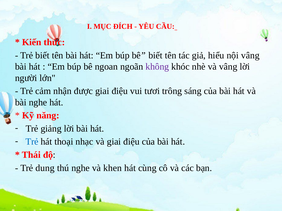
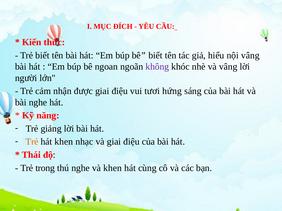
trông: trông -> hứng (172, 91)
Trẻ colour: blue -> orange (32, 142)
hát thoại: thoại -> khen (64, 142)
dung: dung -> trong (45, 168)
